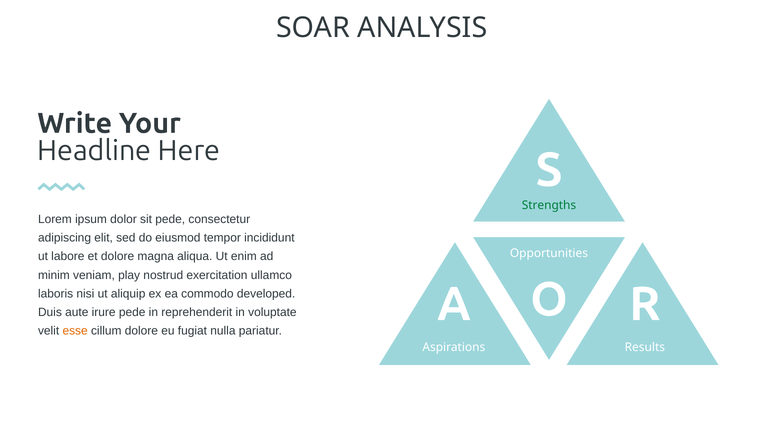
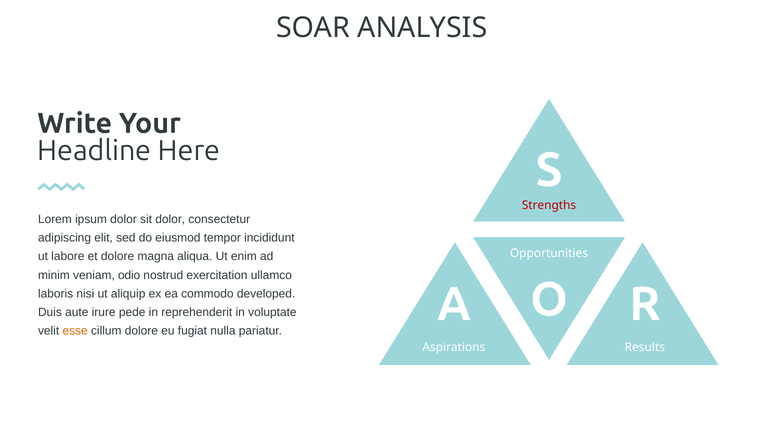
Strengths colour: green -> red (549, 205)
sit pede: pede -> dolor (170, 219)
play: play -> odio (129, 275)
